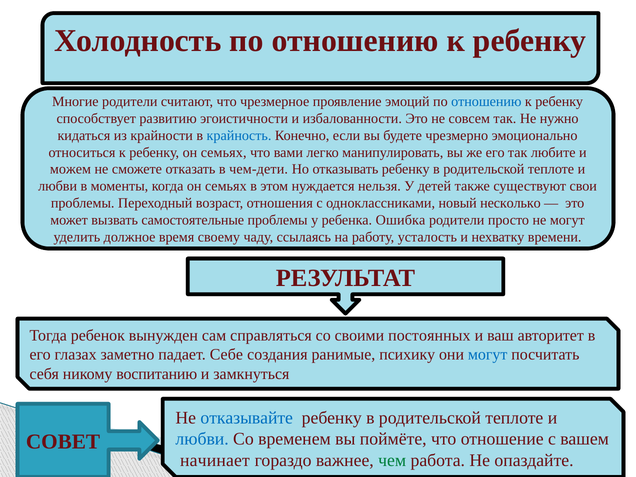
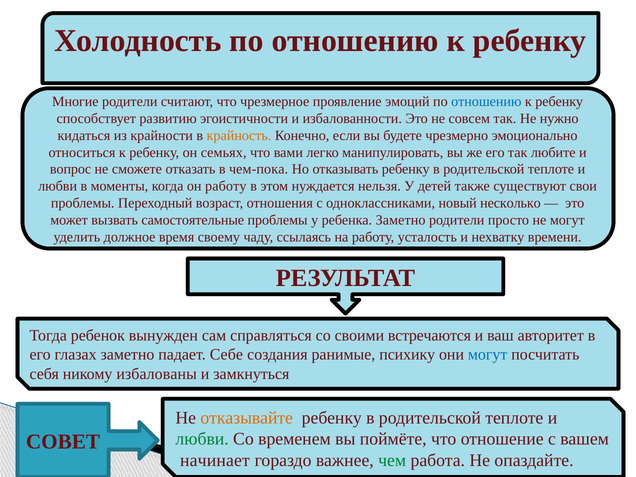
крайность colour: blue -> orange (239, 135)
можем: можем -> вопрос (71, 169)
чем-дети: чем-дети -> чем-пока (259, 169)
когда он семьях: семьях -> работу (226, 186)
ребенка Ошибка: Ошибка -> Заметно (401, 220)
постоянных: постоянных -> встречаются (429, 336)
воспитанию: воспитанию -> избалованы (157, 374)
отказывайте colour: blue -> orange (247, 418)
любви colour: blue -> green (202, 439)
